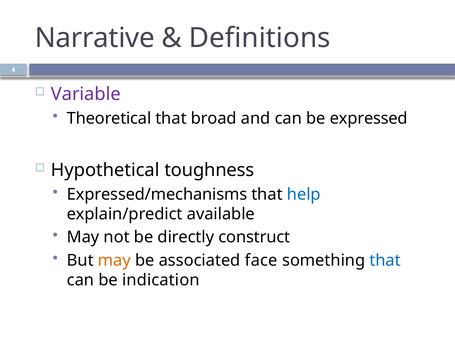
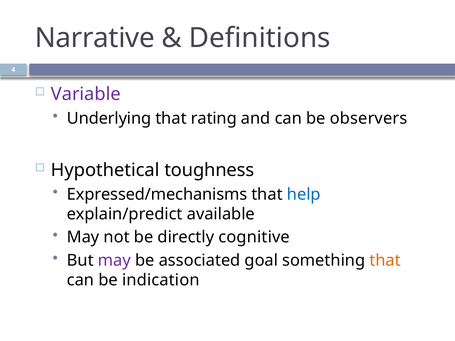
Theoretical: Theoretical -> Underlying (109, 118)
broad: broad -> rating (214, 118)
expressed: expressed -> observers (369, 118)
construct: construct -> cognitive (254, 237)
may colour: orange -> purple (114, 260)
face: face -> goal (261, 260)
that colour: blue -> orange (385, 260)
